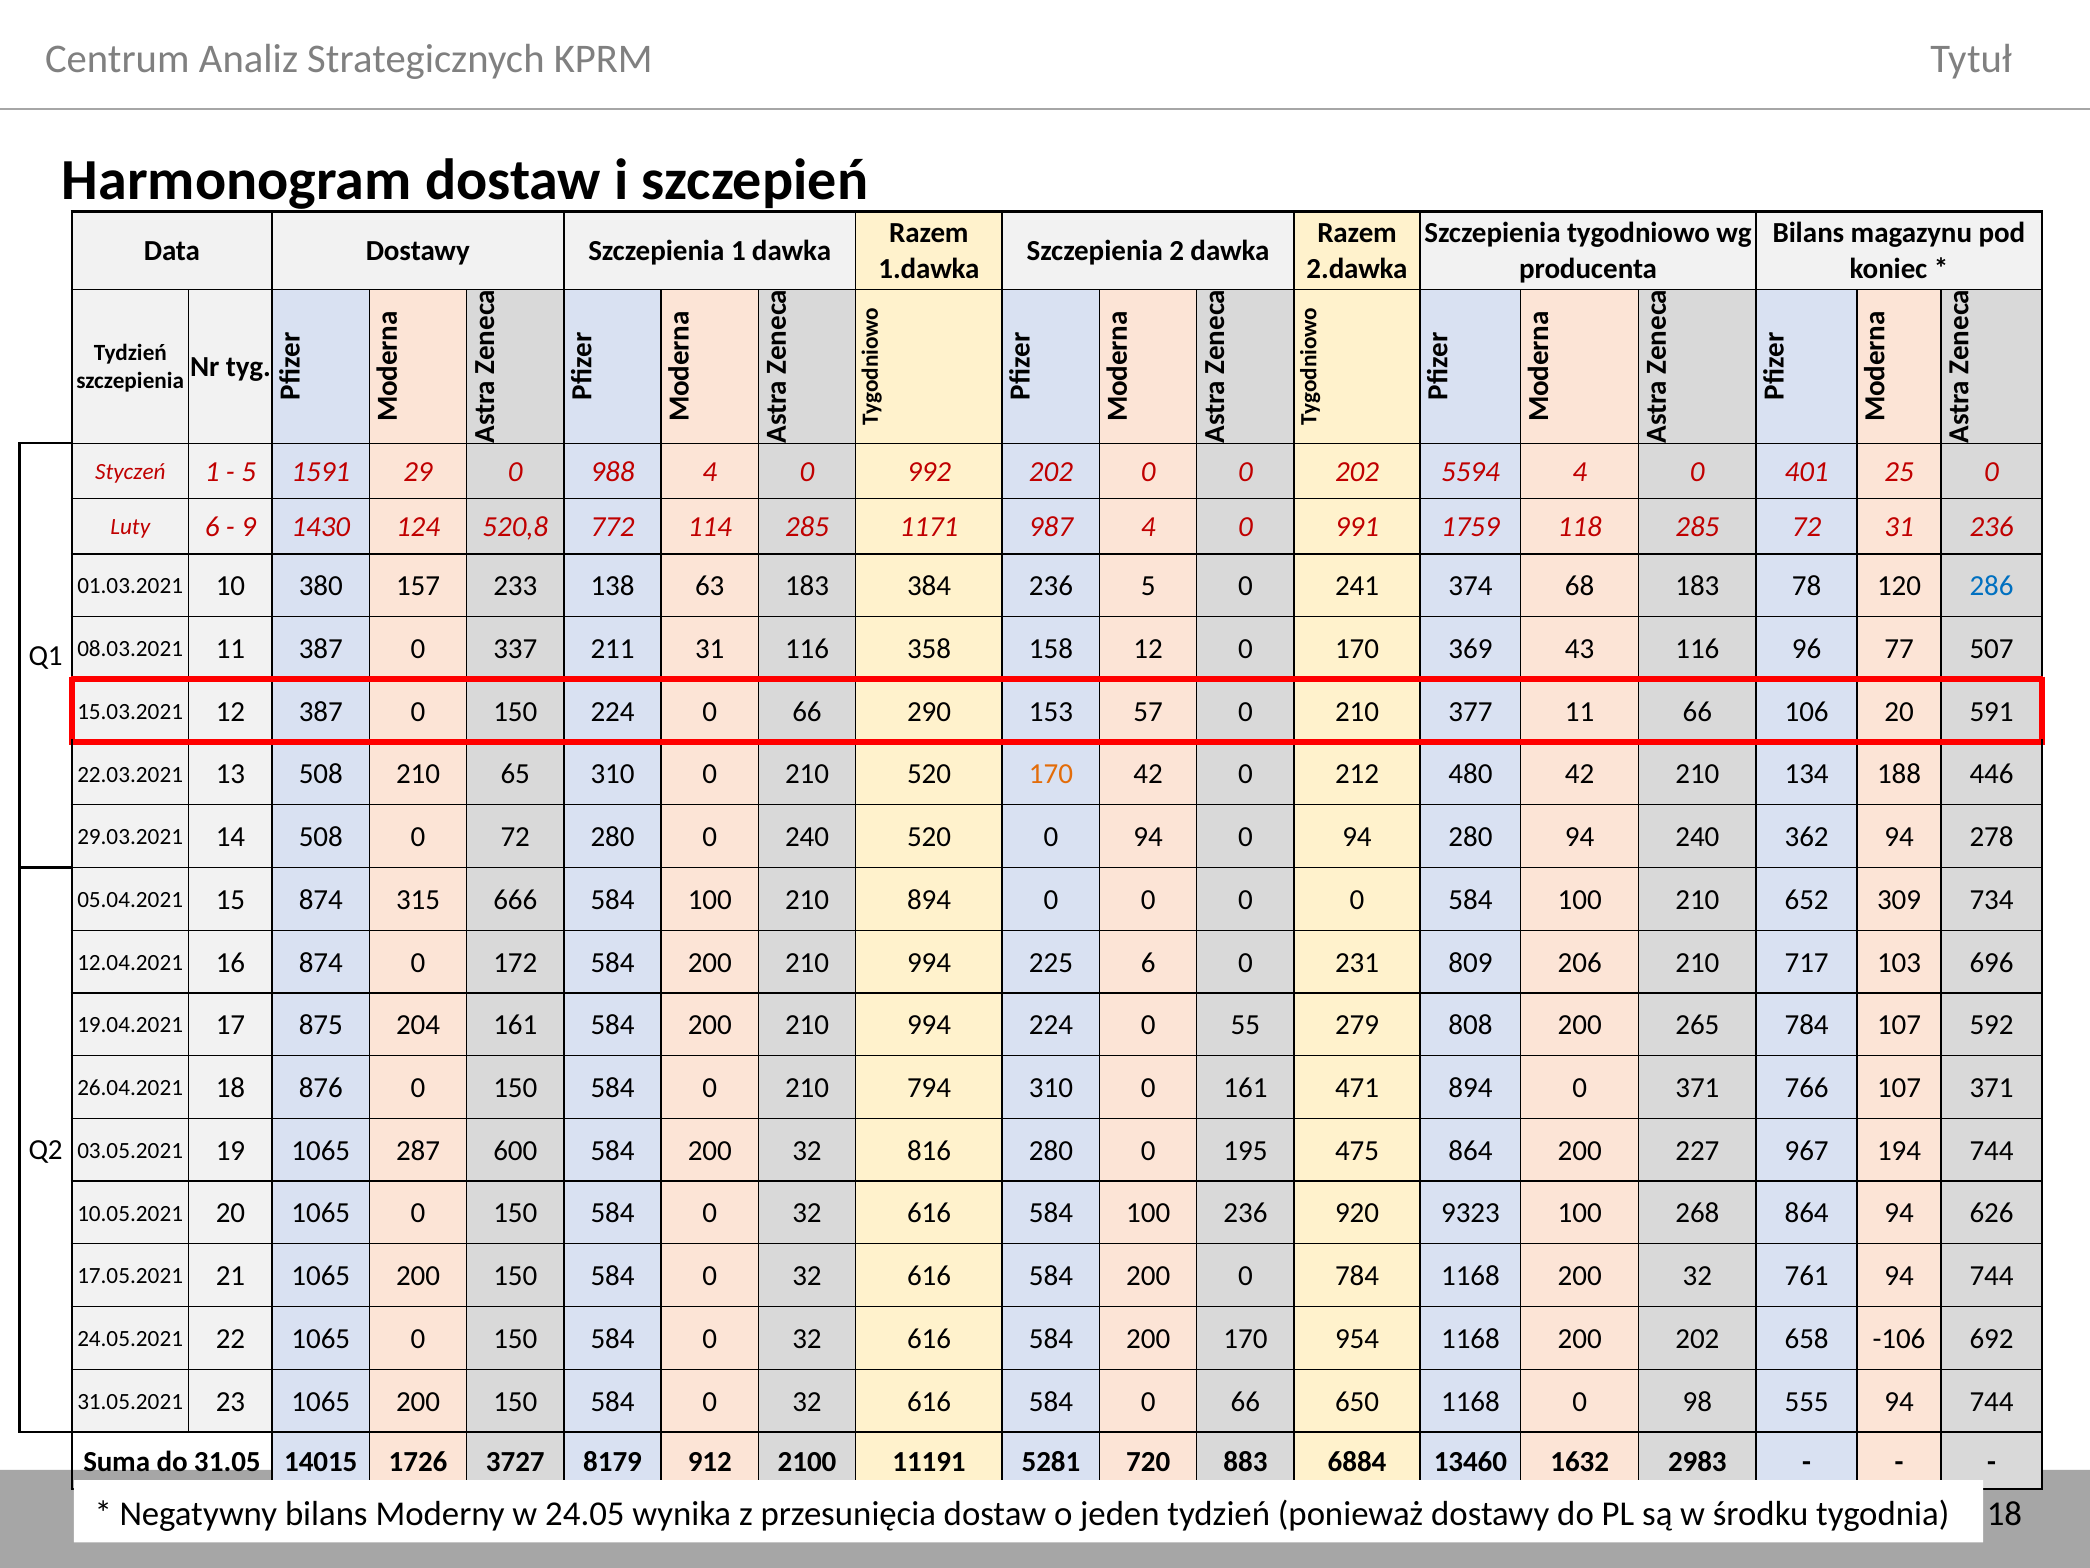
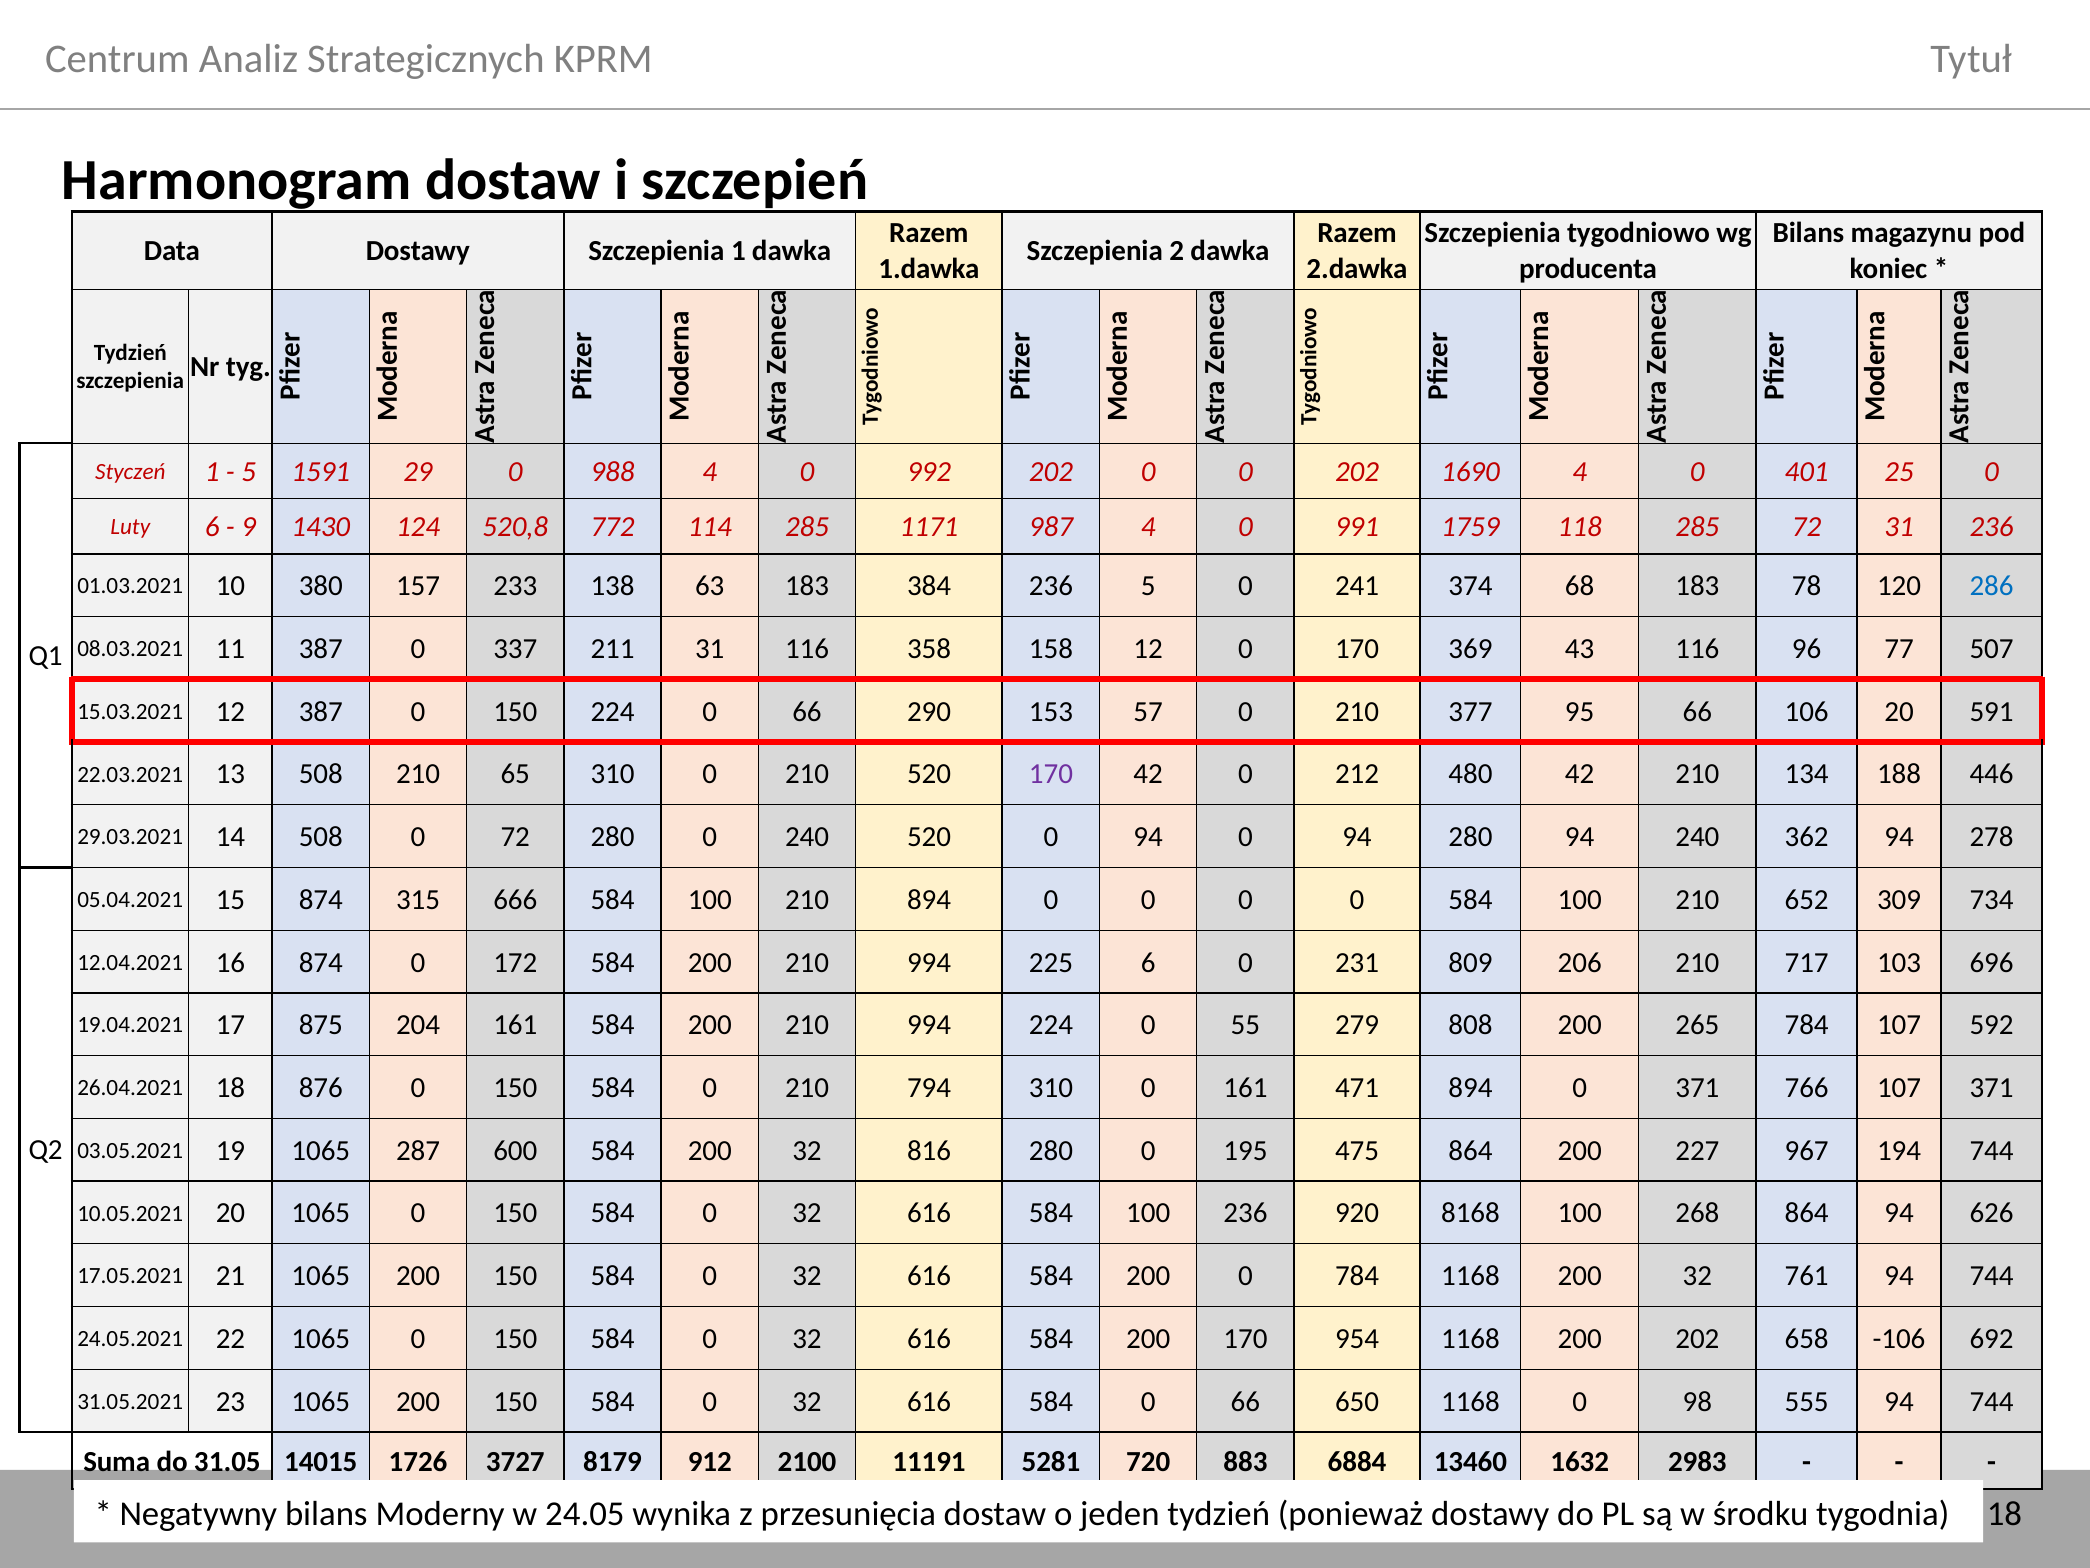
5594: 5594 -> 1690 (1470, 472)
377 11: 11 -> 95 (1580, 711)
170 colour: orange -> purple (1051, 774)
9323: 9323 -> 8168 (1470, 1213)
